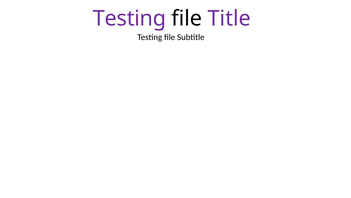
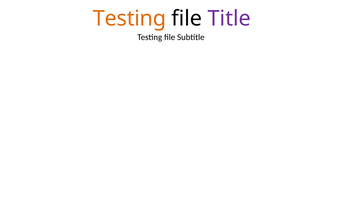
Testing colour: purple -> orange (129, 18)
